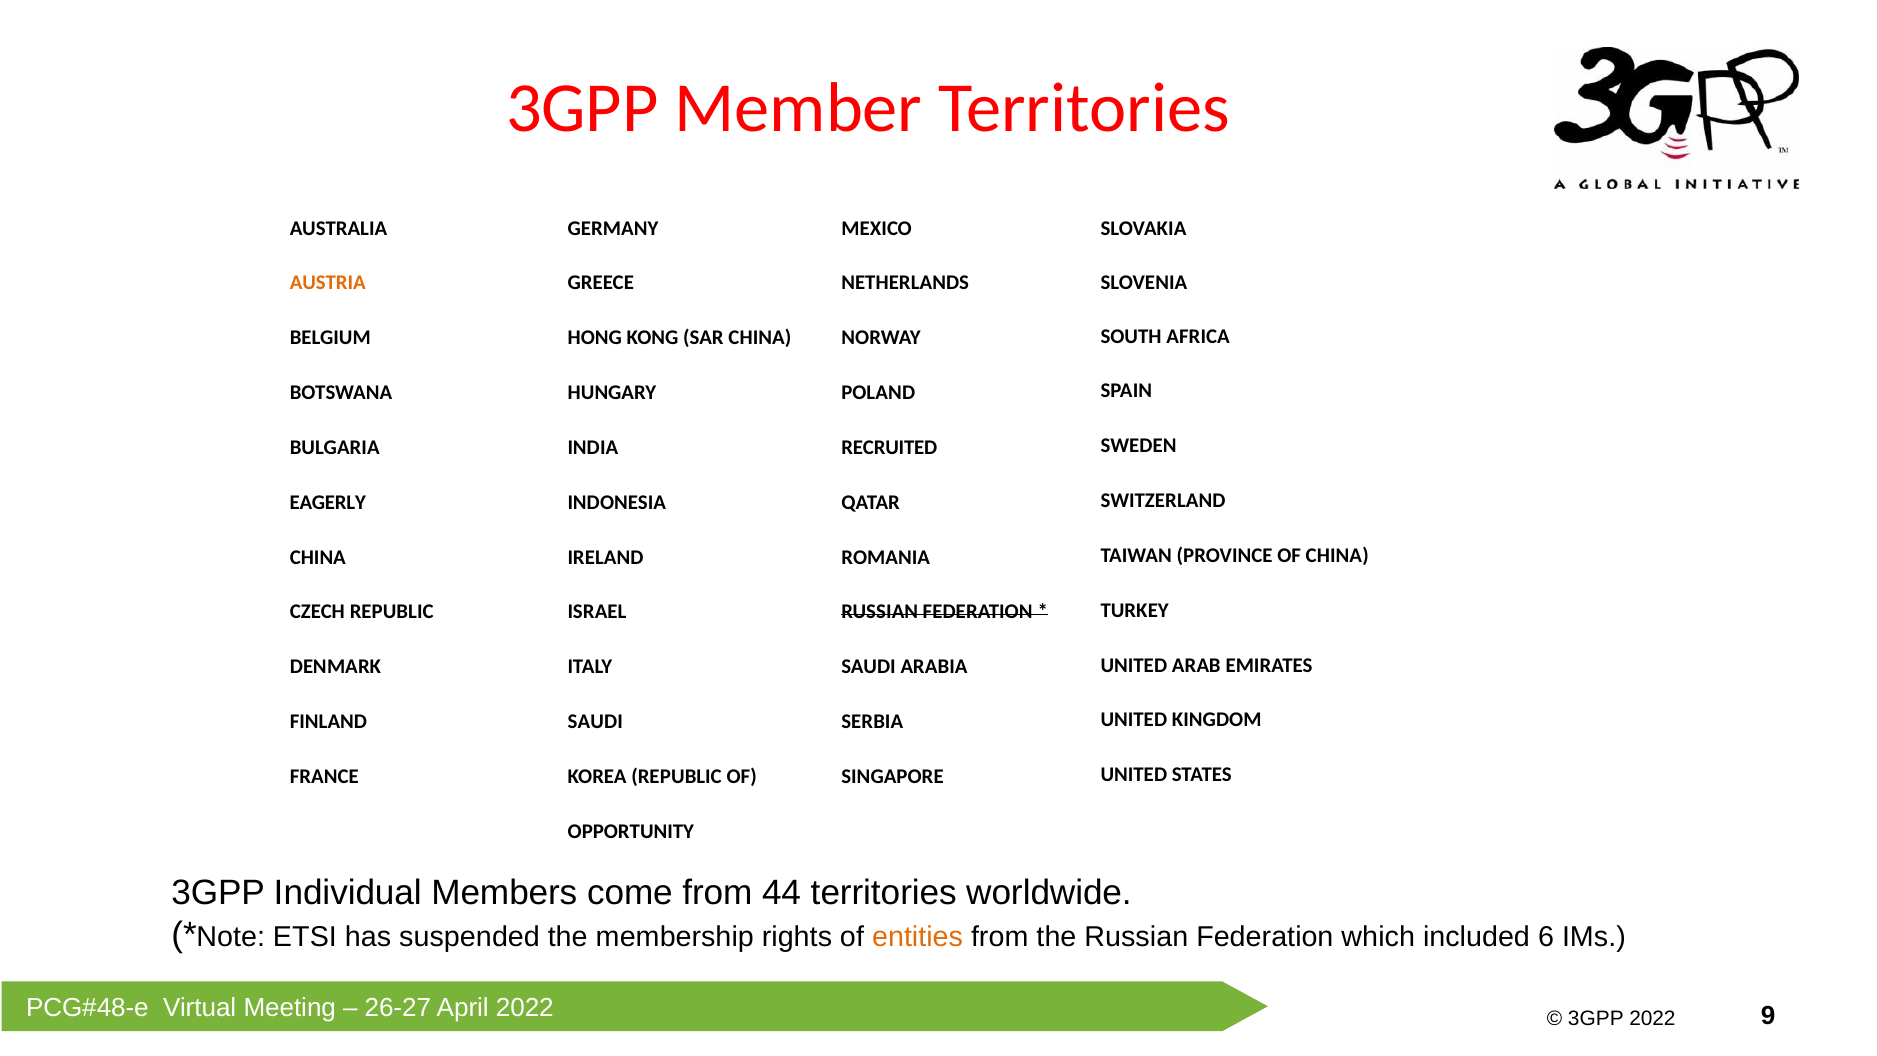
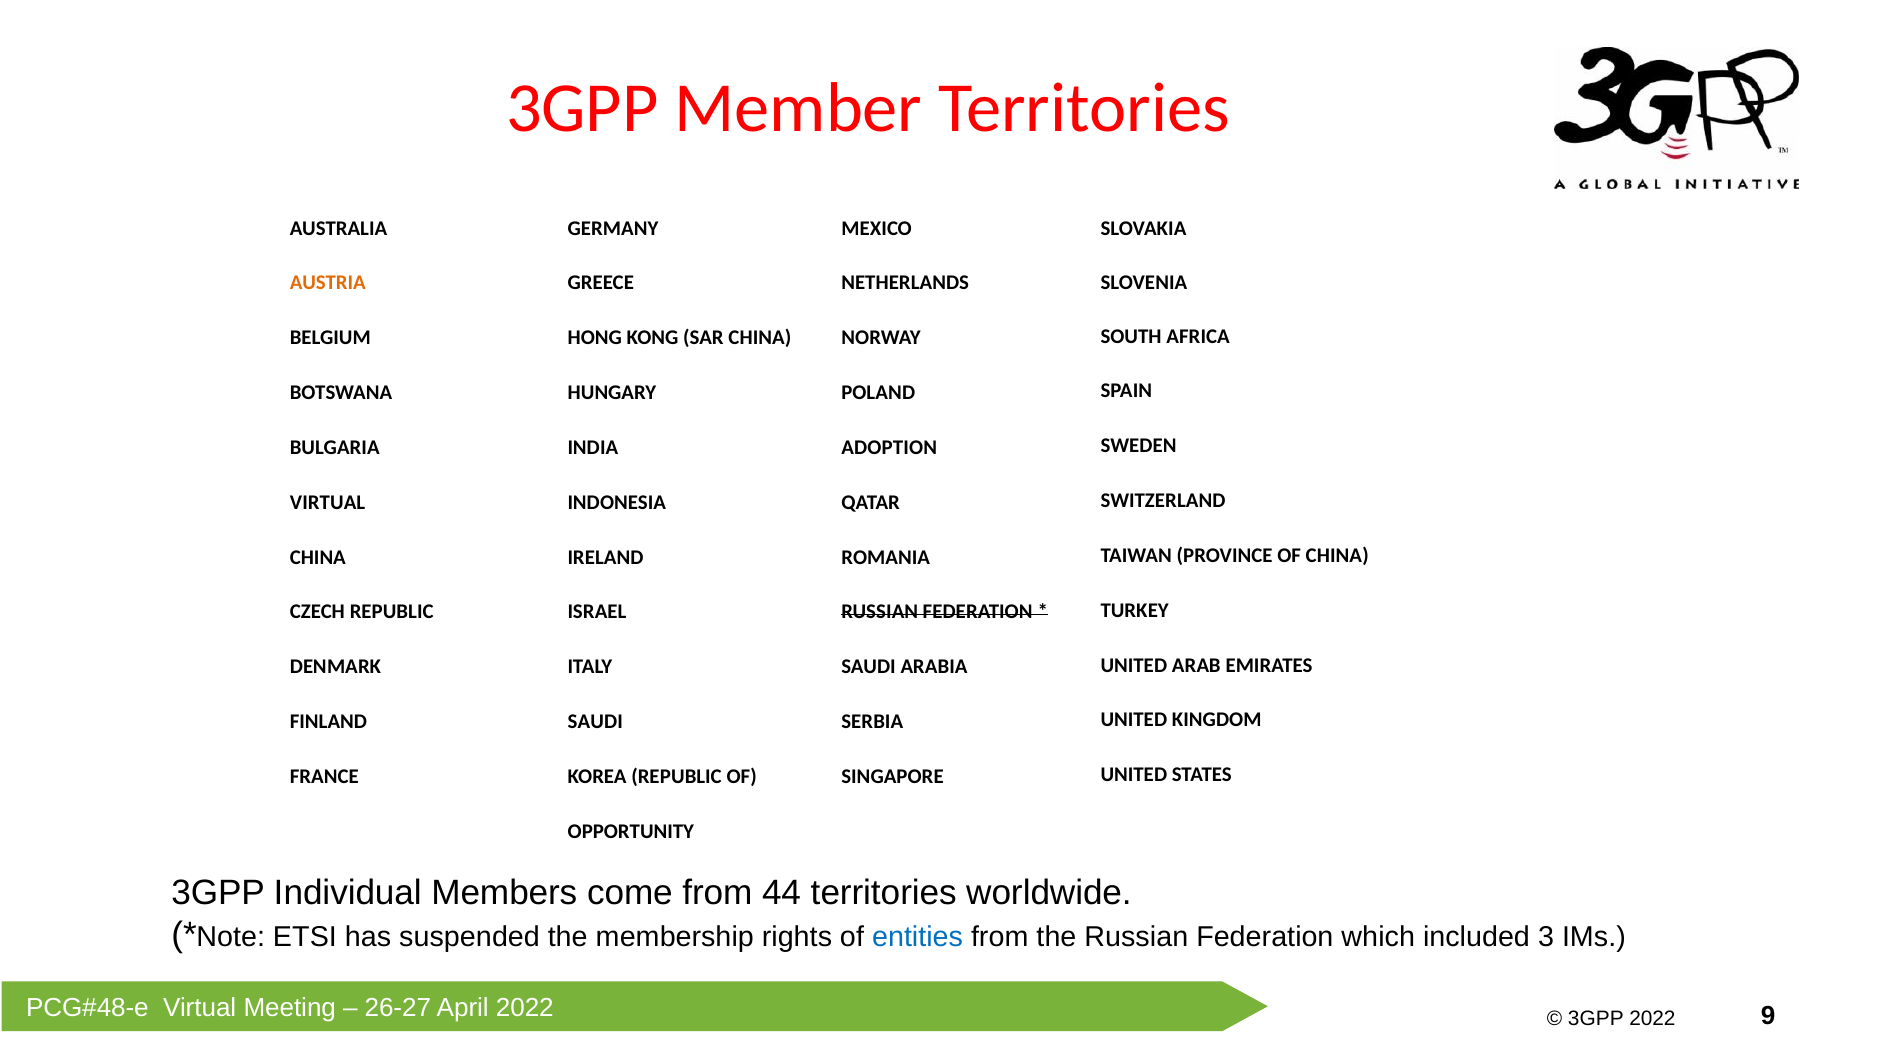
RECRUITED: RECRUITED -> ADOPTION (889, 448)
EAGERLY: EAGERLY -> VIRTUAL (328, 502)
entities colour: orange -> blue (918, 937)
6: 6 -> 3 (1546, 937)
